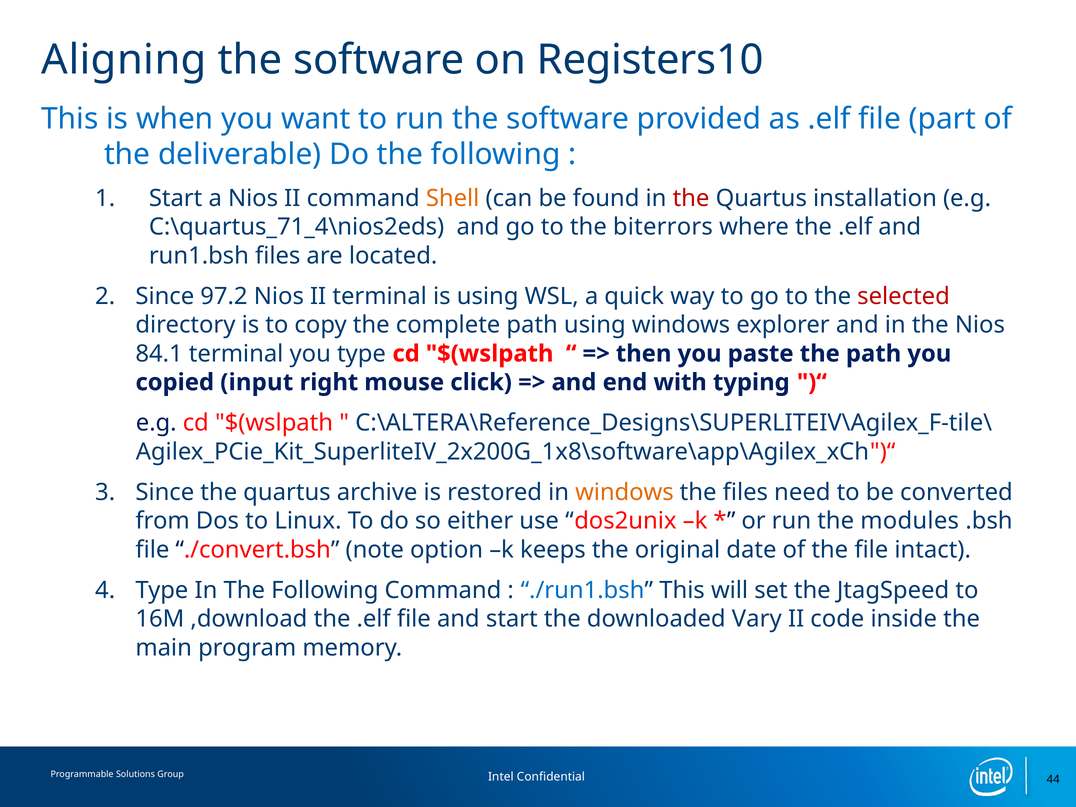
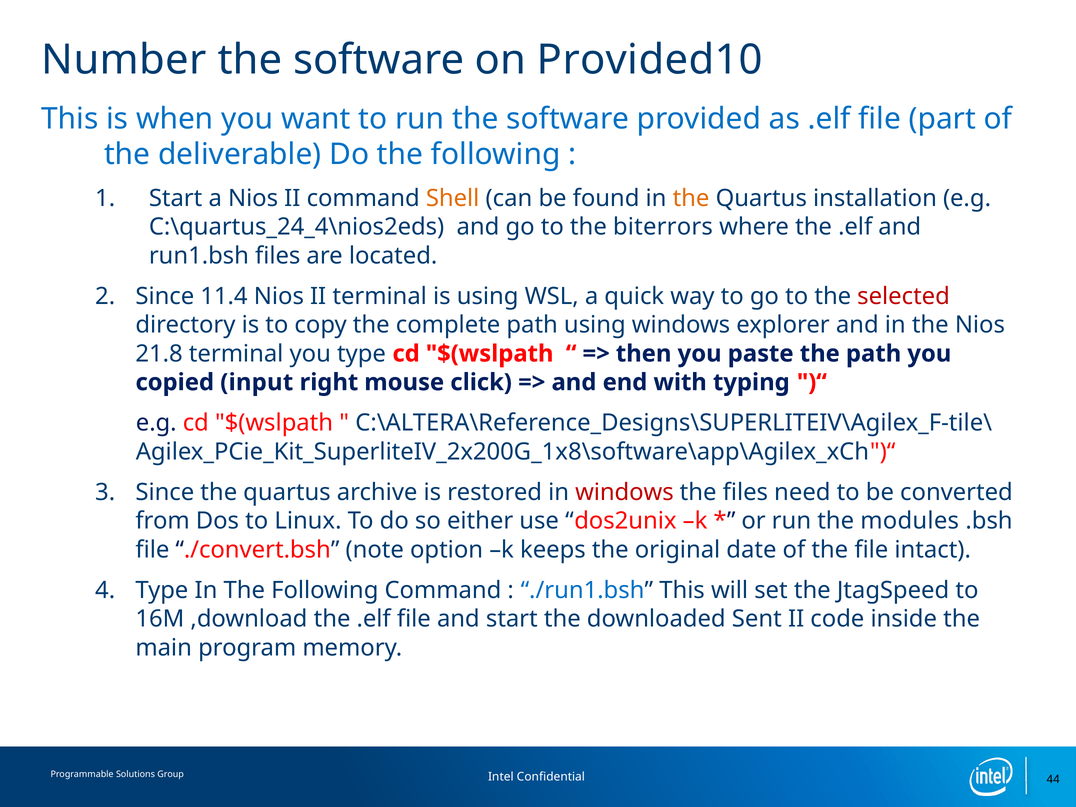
Aligning: Aligning -> Number (124, 60)
Registers10: Registers10 -> Provided10 (650, 60)
the colour: red -> orange (691, 198)
C:\quartus_71_4\nios2eds: C:\quartus_71_4\nios2eds -> C:\quartus_24_4\nios2eds (297, 227)
97.2: 97.2 -> 11.4 (224, 296)
84.1: 84.1 -> 21.8 (159, 354)
windows colour: orange -> red (624, 492)
Vary: Vary -> Sent (757, 619)
